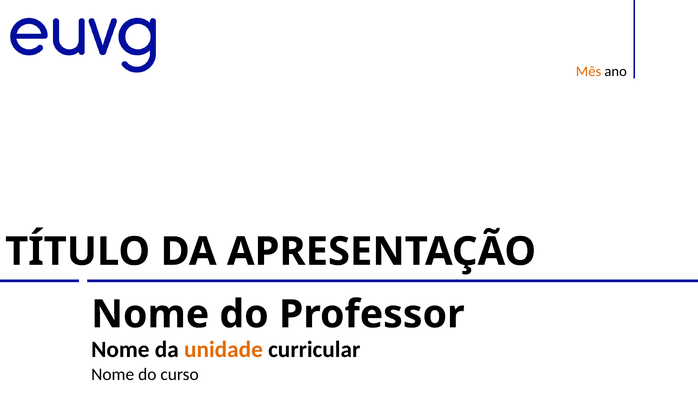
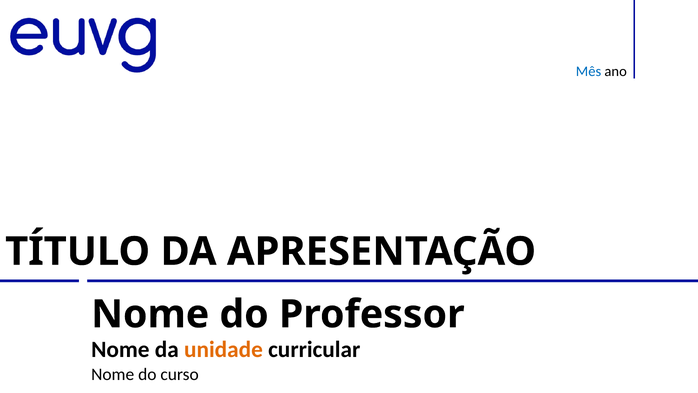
Mês colour: orange -> blue (589, 71)
